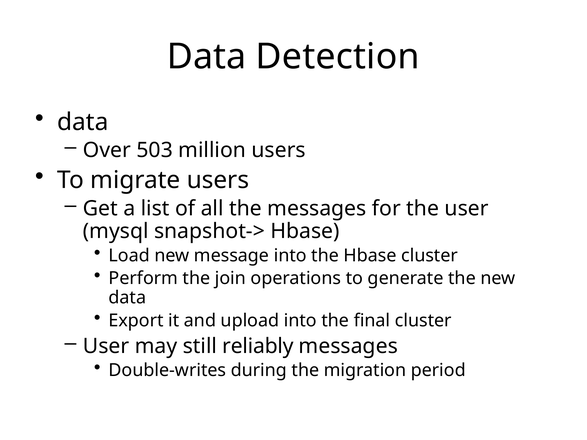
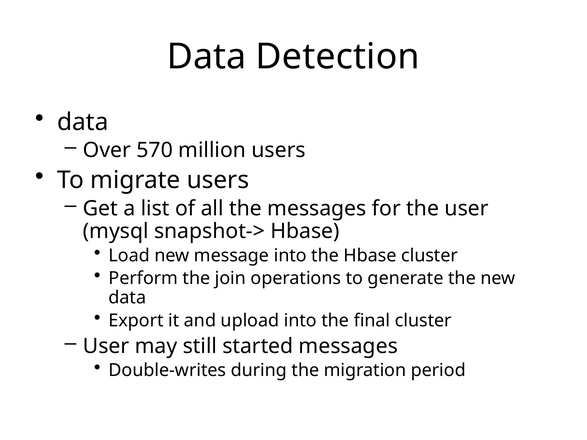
503: 503 -> 570 (155, 150)
reliably: reliably -> started (258, 346)
